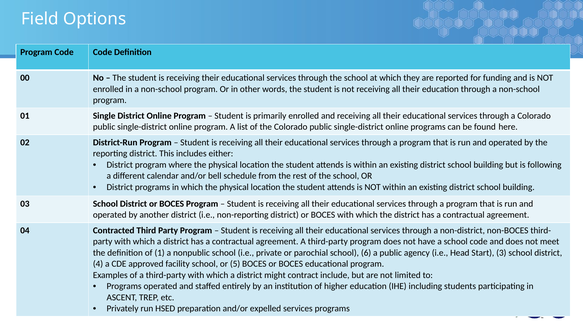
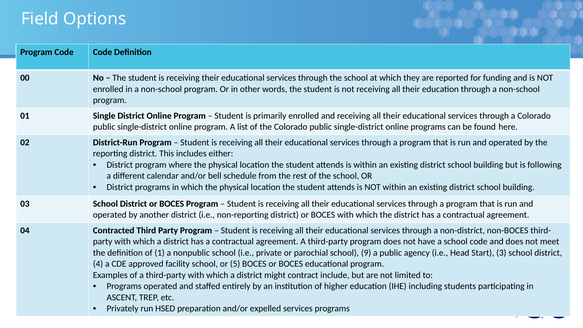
6: 6 -> 9 (366, 253)
